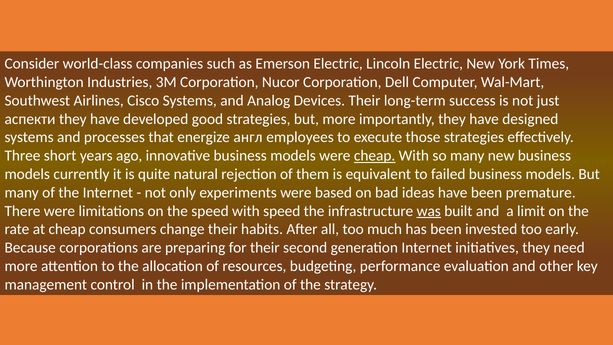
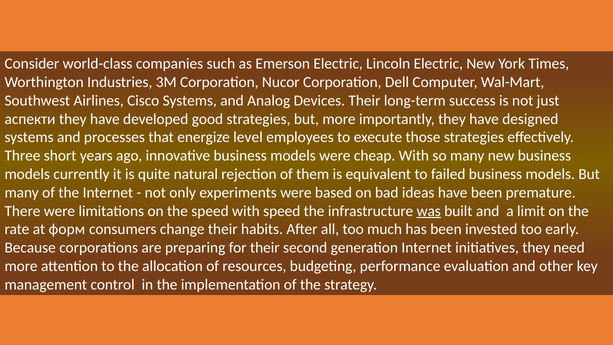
англ: англ -> level (248, 137)
cheap underline: present -> none (375, 156)
at cheap: cheap -> форм (67, 229)
